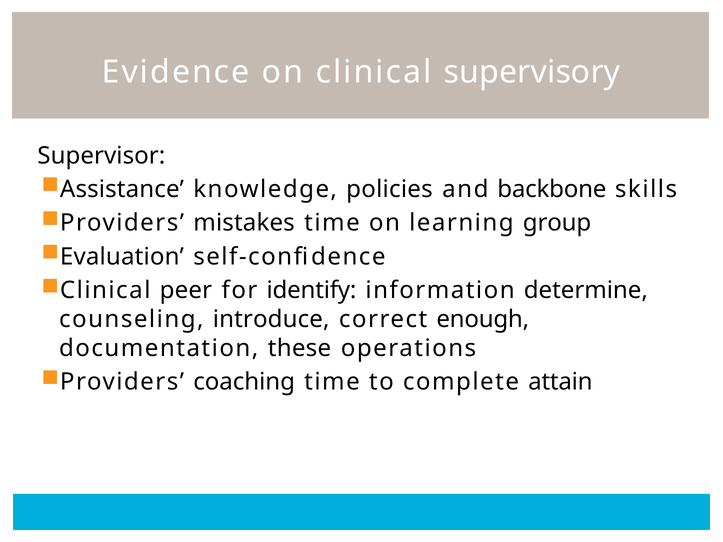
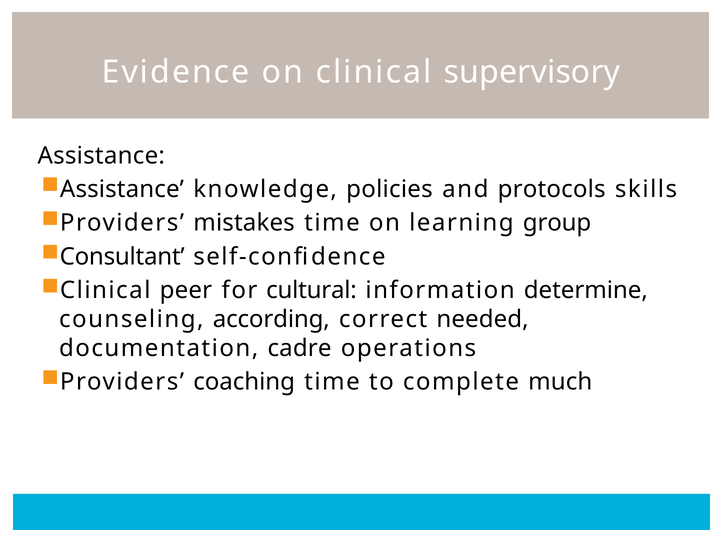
Supervisor: Supervisor -> Assistance (101, 156)
backbone: backbone -> protocols (552, 189)
Evaluation: Evaluation -> Consultant (122, 257)
identify: identify -> cultural (311, 291)
introduce: introduce -> according (271, 320)
enough: enough -> needed (483, 320)
these: these -> cadre (300, 348)
attain: attain -> much (560, 382)
